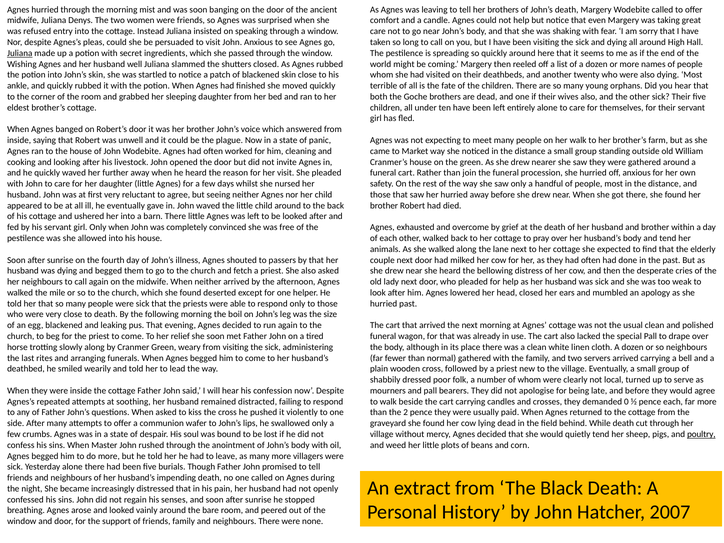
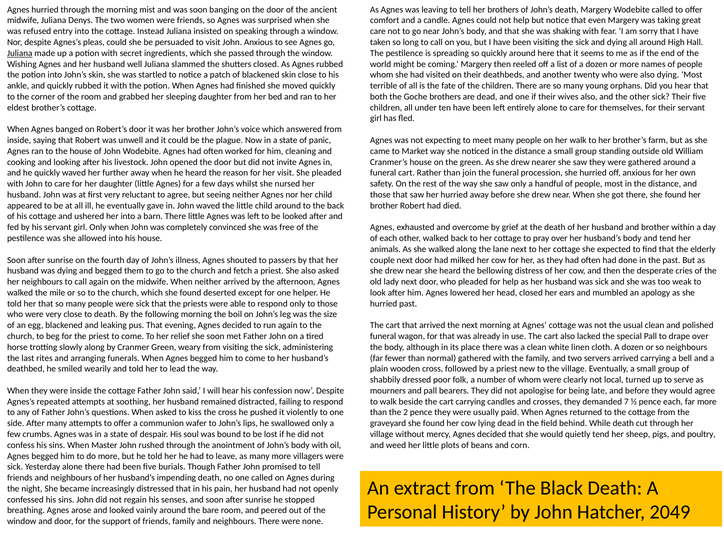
0: 0 -> 7 (626, 402)
poultry underline: present -> none (701, 434)
2007: 2007 -> 2049 (670, 512)
